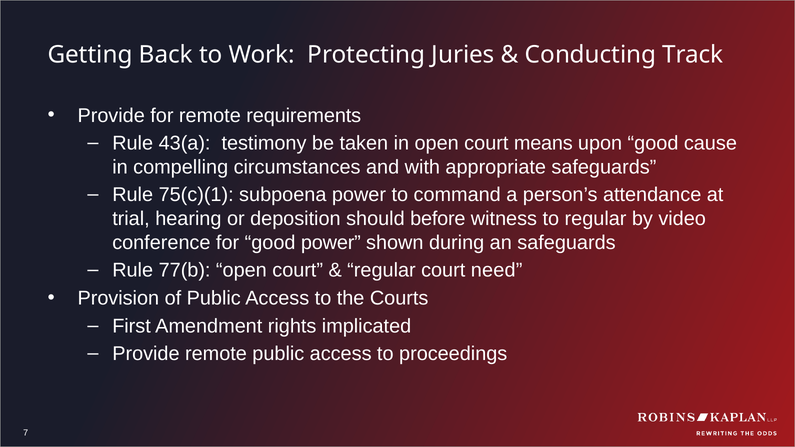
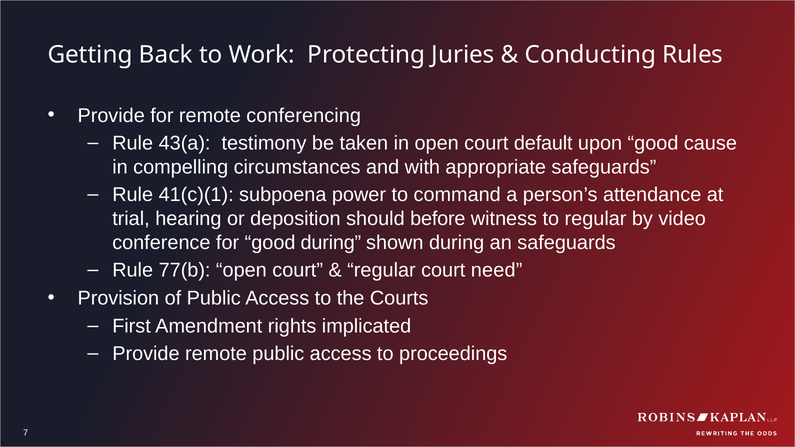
Track: Track -> Rules (693, 55)
requirements: requirements -> conferencing (304, 116)
means: means -> default (543, 143)
75(c)(1: 75(c)(1 -> 41(c)(1 (196, 195)
good power: power -> during (331, 243)
